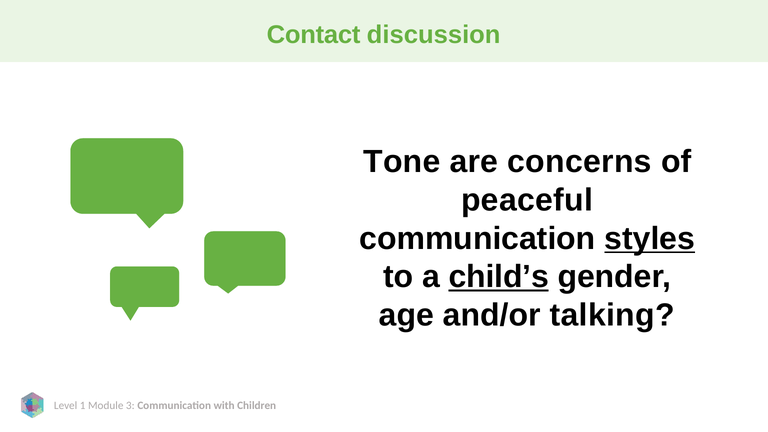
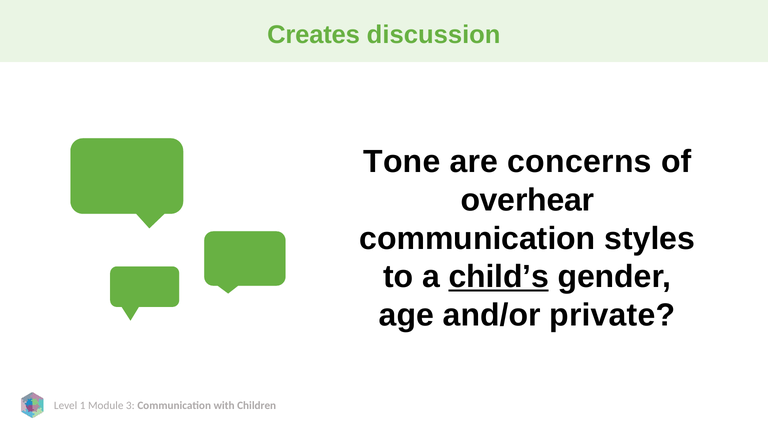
Contact: Contact -> Creates (314, 35)
peaceful: peaceful -> overhear (527, 200)
styles underline: present -> none (650, 239)
talking: talking -> private (612, 315)
